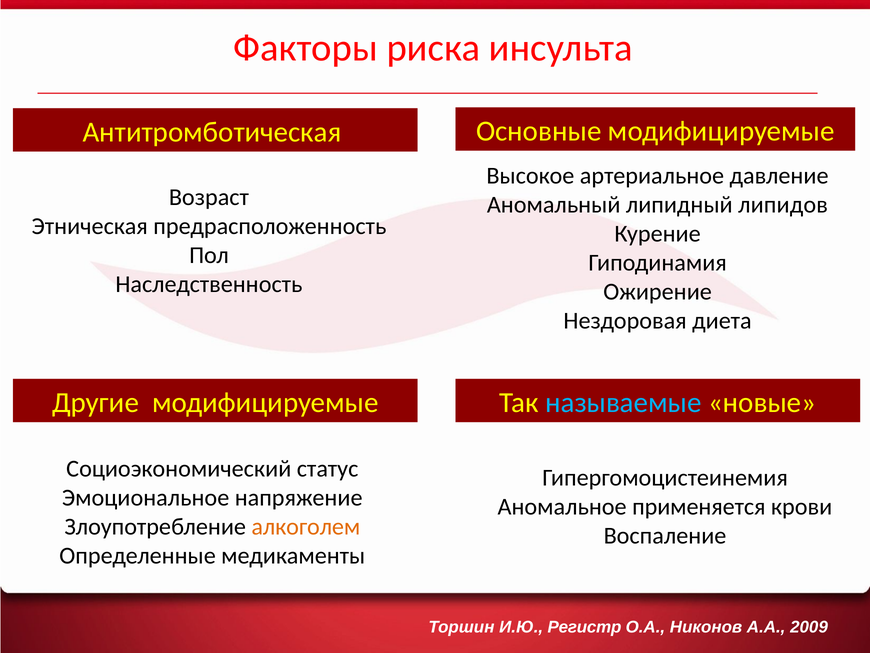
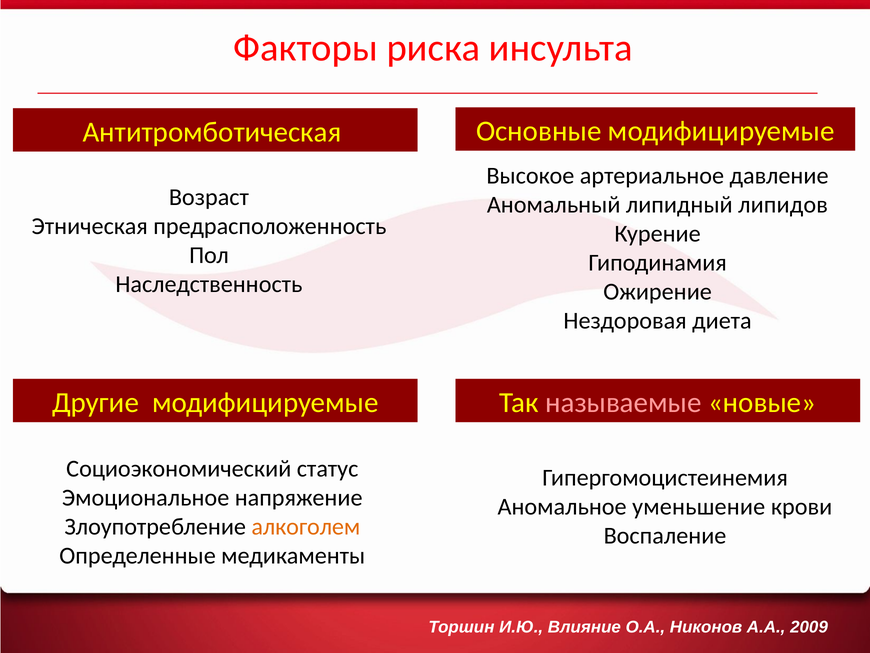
называемые colour: light blue -> pink (623, 402)
применяется: применяется -> уменьшение (699, 506)
Регистр: Регистр -> Влияние (584, 626)
